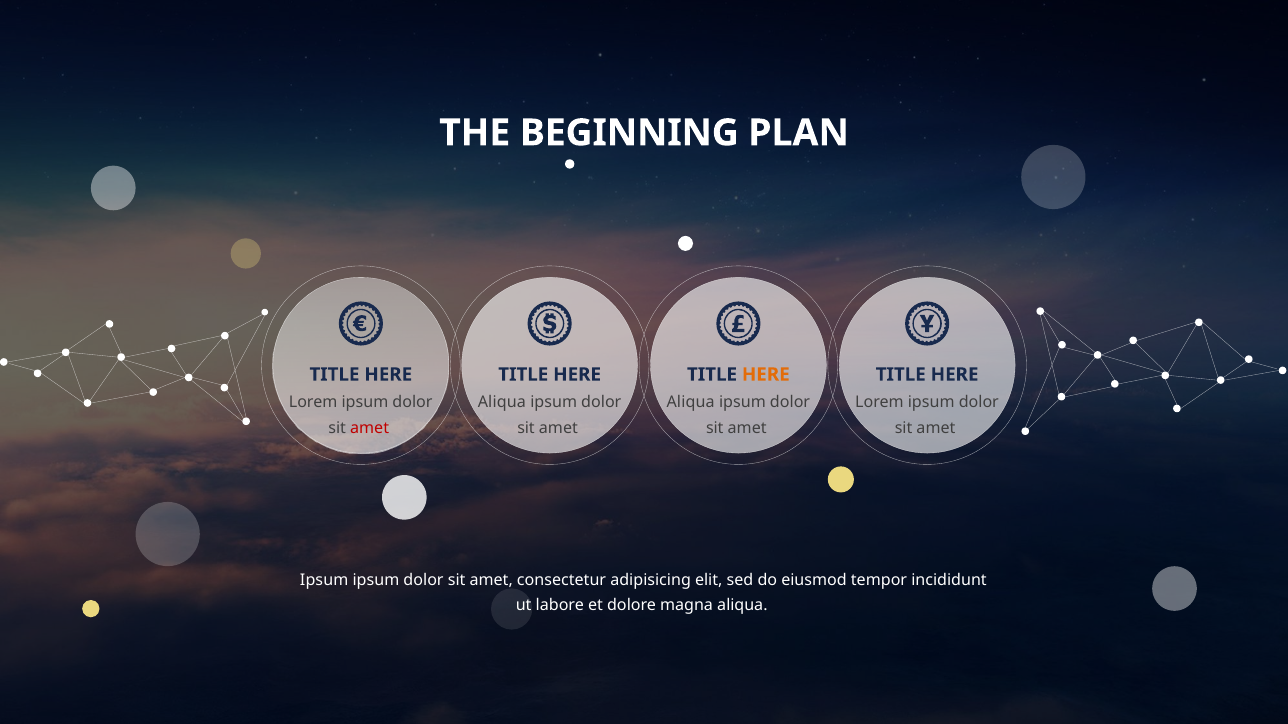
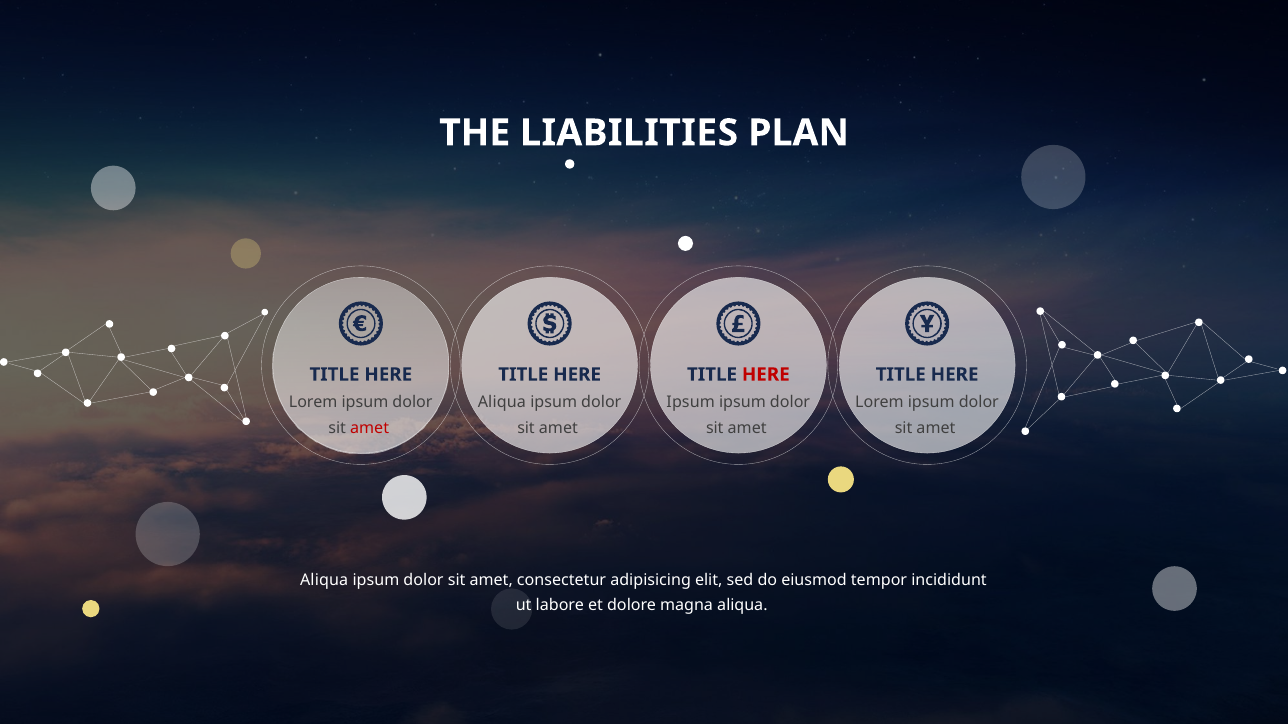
BEGINNING: BEGINNING -> LIABILITIES (629, 133)
HERE colour: orange -> red (766, 375)
Aliqua: Aliqua -> Ipsum (691, 403)
Ipsum: Ipsum -> Aliqua (324, 581)
